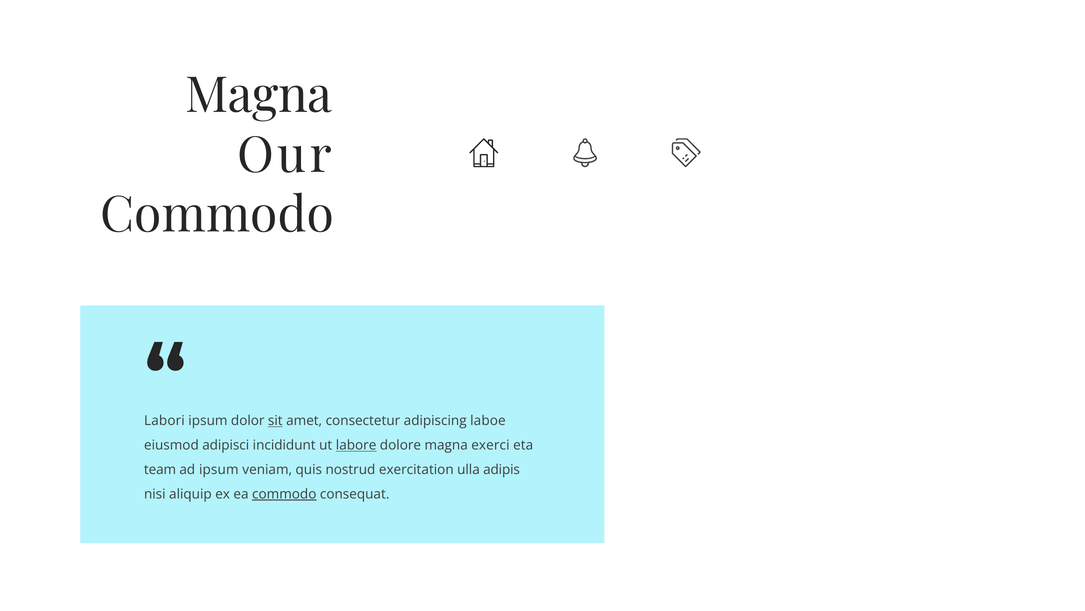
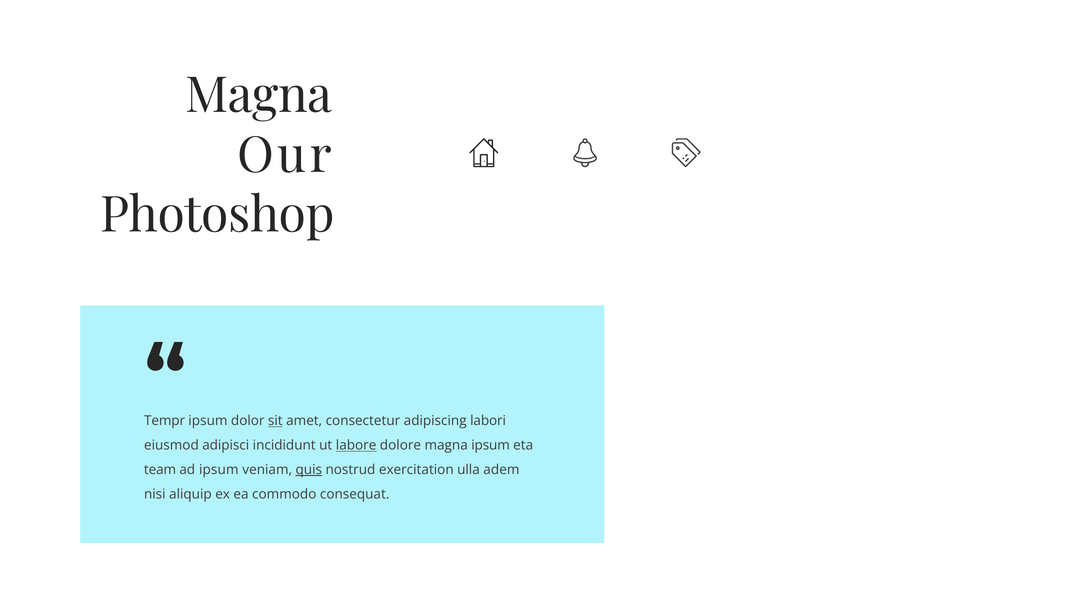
Commodo: Commodo -> Photoshop (217, 215)
Labori: Labori -> Tempr (165, 420)
laboe: laboe -> labori (488, 420)
magna exerci: exerci -> ipsum (491, 445)
quis underline: none -> present (309, 469)
adipis: adipis -> adem (501, 469)
commodo underline: present -> none (284, 494)
